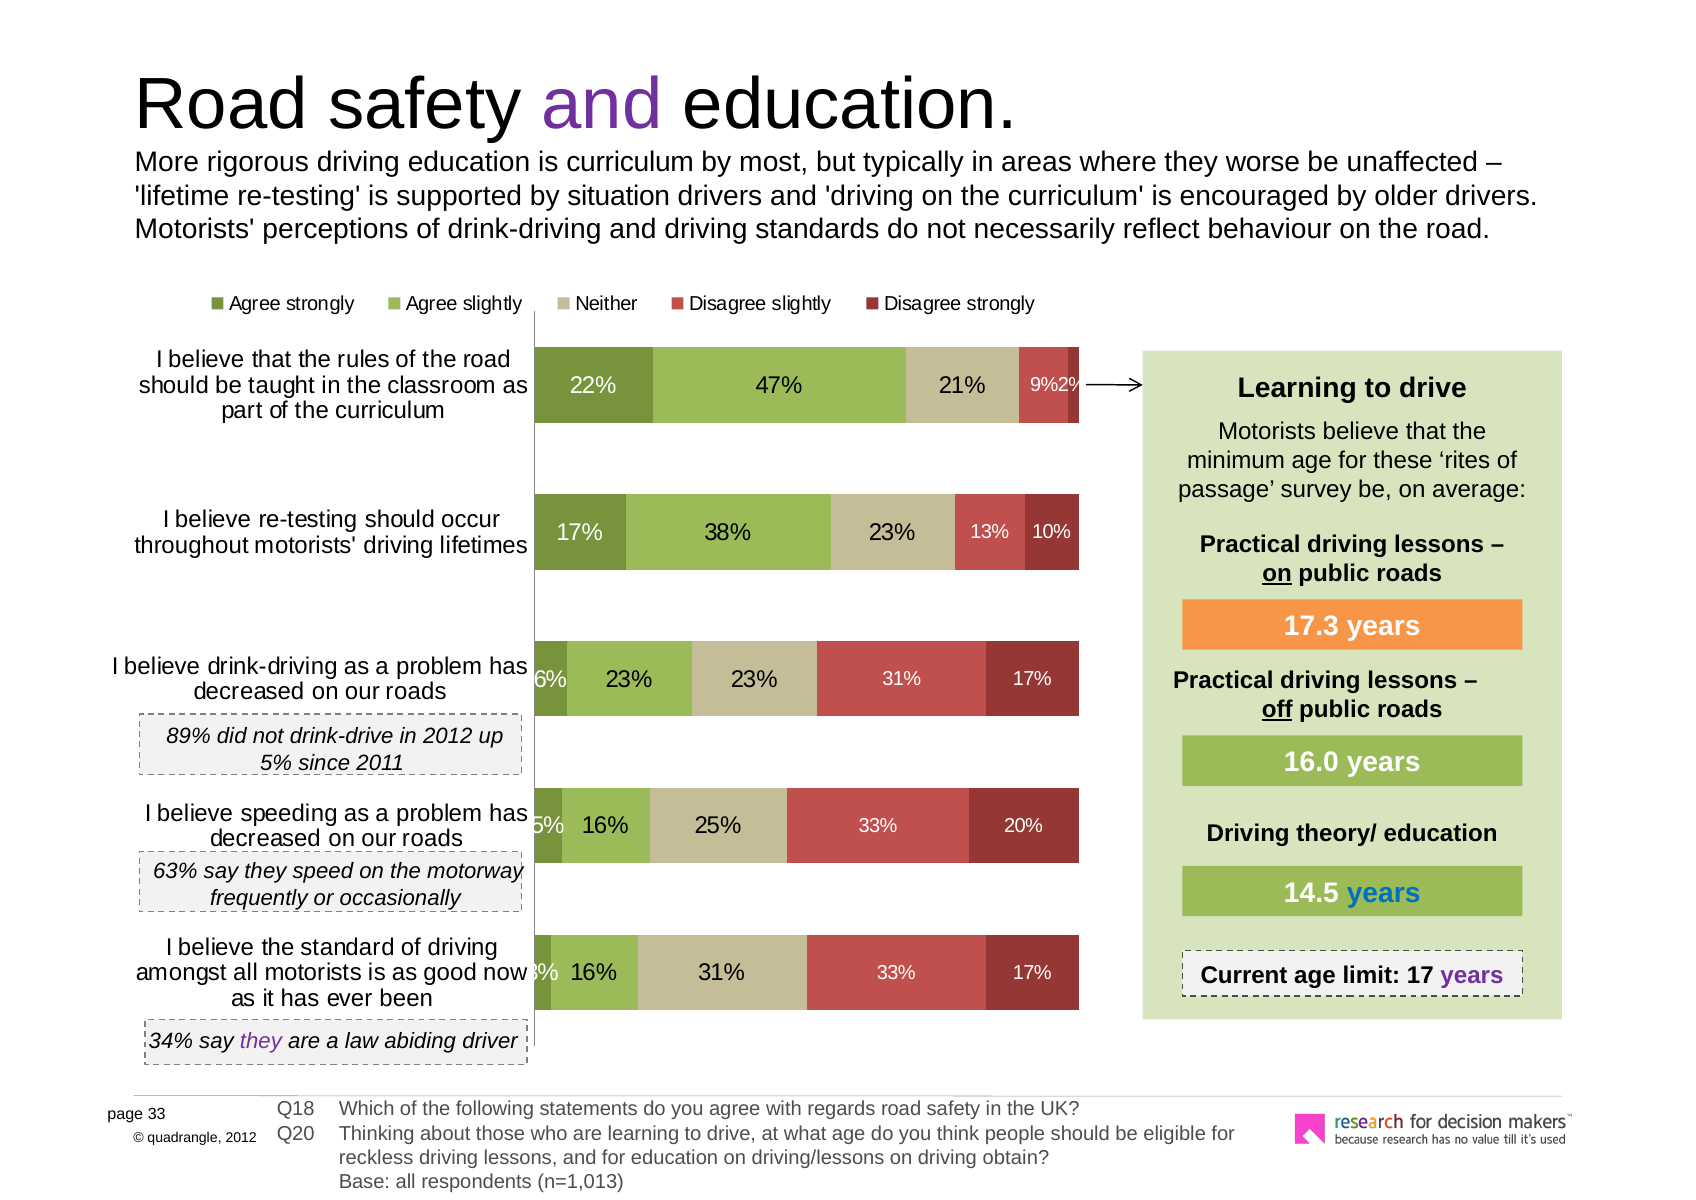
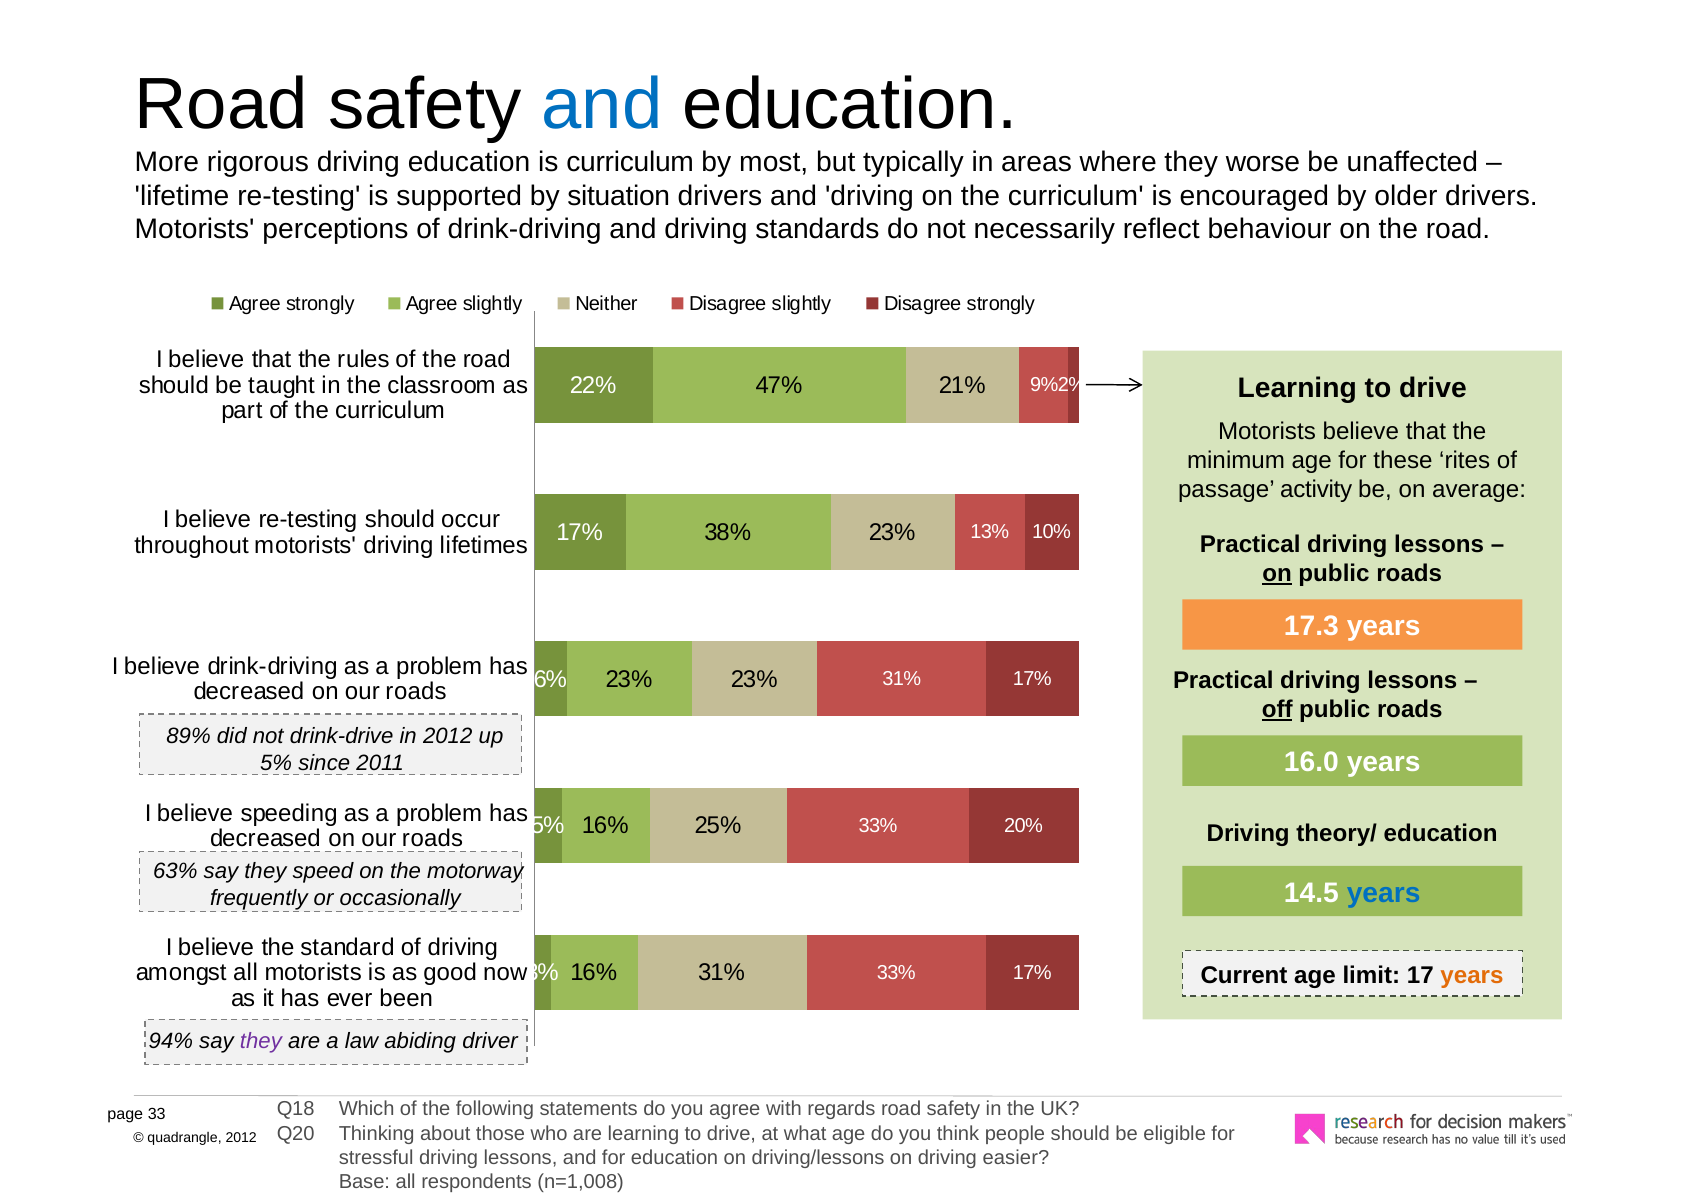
and colour: purple -> blue (602, 105)
survey: survey -> activity (1316, 489)
years colour: purple -> orange (1472, 975)
34%: 34% -> 94% (171, 1041)
reckless: reckless -> stressful (376, 1158)
obtain: obtain -> easier (1016, 1158)
n=1,013: n=1,013 -> n=1,008 (581, 1182)
